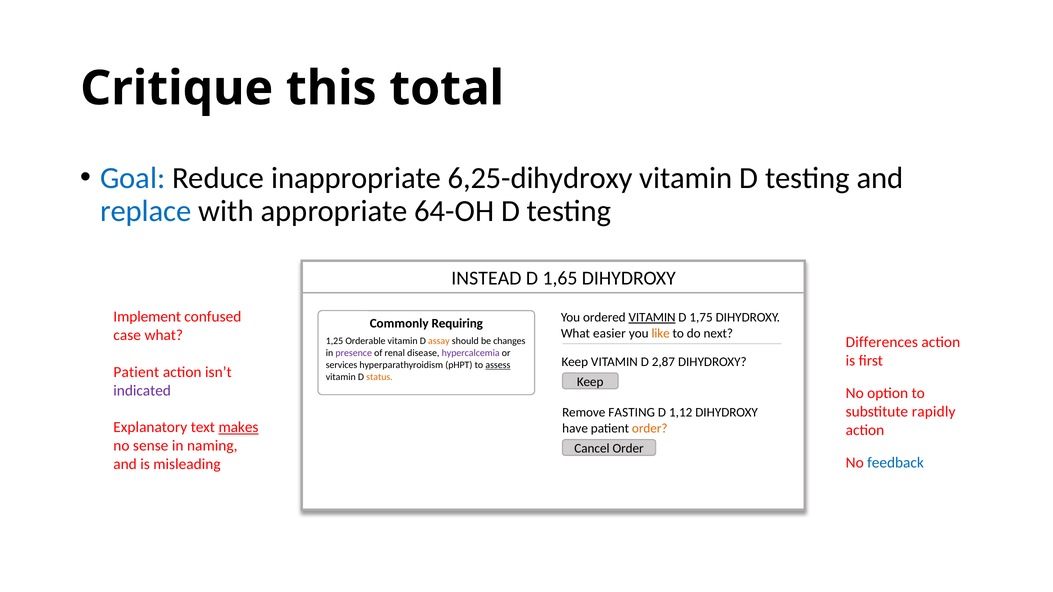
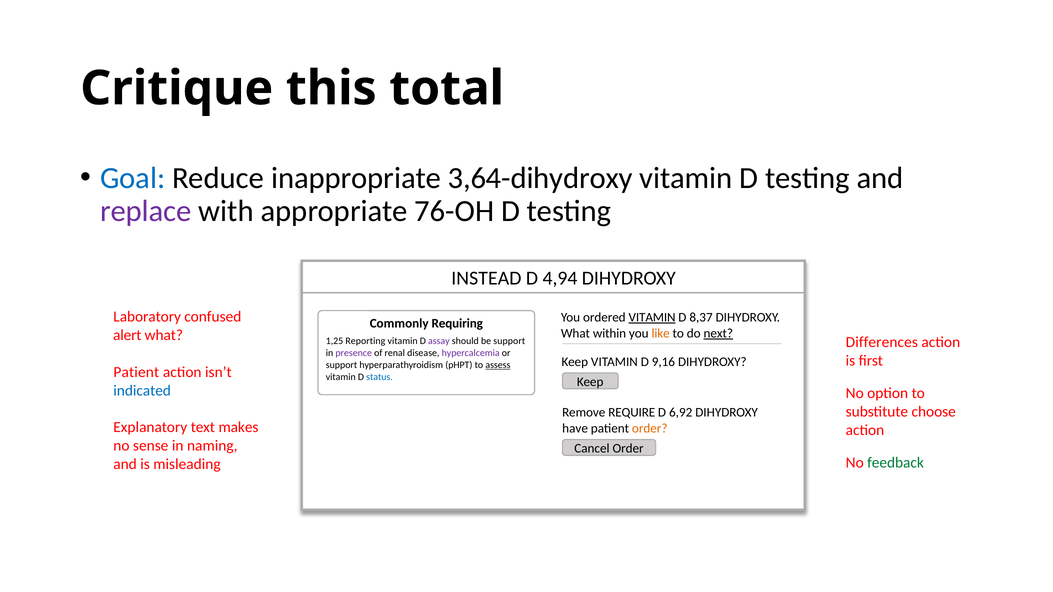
6,25-dihydroxy: 6,25-dihydroxy -> 3,64-dihydroxy (540, 178)
replace colour: blue -> purple (146, 211)
64-OH: 64-OH -> 76-OH (454, 211)
1,65: 1,65 -> 4,94 (560, 278)
Implement: Implement -> Laboratory (147, 317)
1,75: 1,75 -> 8,37 (701, 318)
easier: easier -> within (610, 333)
next underline: none -> present (718, 333)
case: case -> alert (127, 335)
Orderable: Orderable -> Reporting (365, 341)
assay colour: orange -> purple (439, 341)
be changes: changes -> support (509, 341)
2,87: 2,87 -> 9,16 (663, 362)
services: services -> support (342, 365)
status colour: orange -> blue (379, 377)
indicated colour: purple -> blue (142, 391)
rapidly: rapidly -> choose (934, 412)
FASTING: FASTING -> REQUIRE (632, 413)
1,12: 1,12 -> 6,92 (681, 413)
makes underline: present -> none (238, 428)
feedback colour: blue -> green (896, 463)
